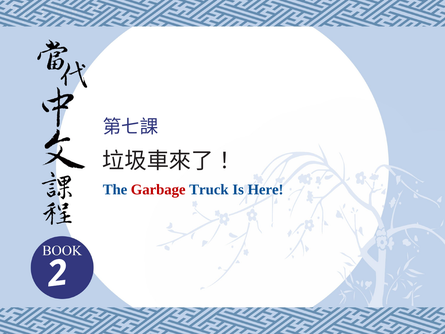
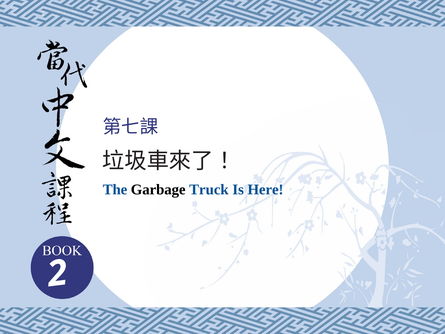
Garbage colour: red -> black (158, 190)
